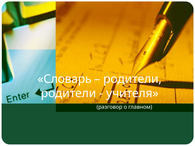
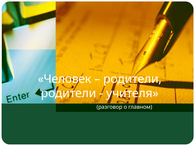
Словарь: Словарь -> Человек (65, 79)
